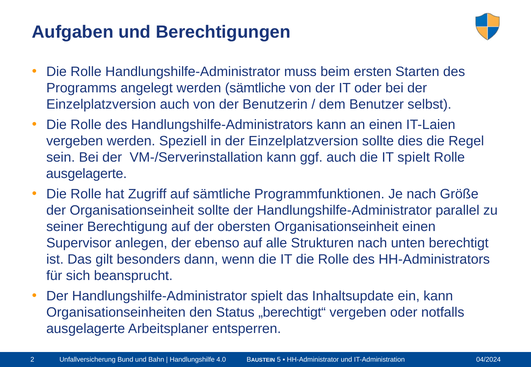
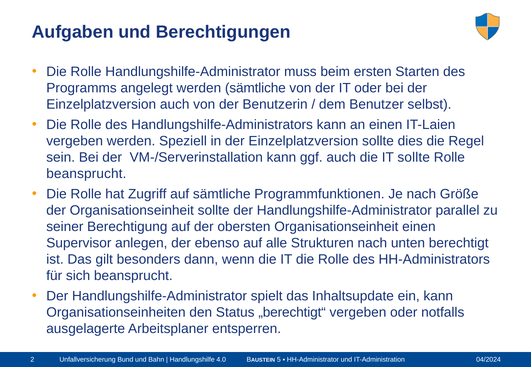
IT spielt: spielt -> sollte (414, 158)
ausgelagerte: ausgelagerte -> beansprucht (86, 174)
